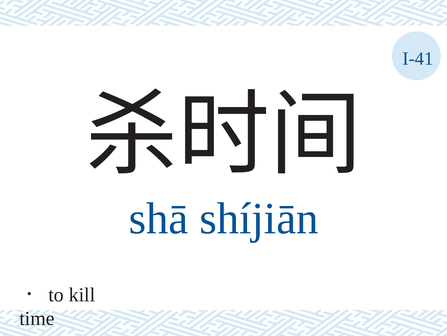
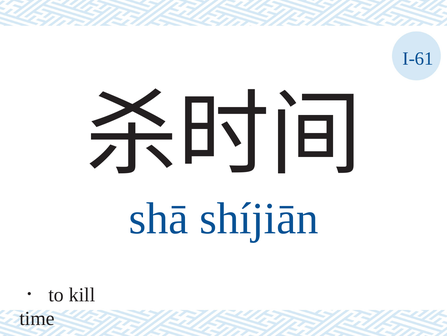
I-41: I-41 -> I-61 (418, 59)
